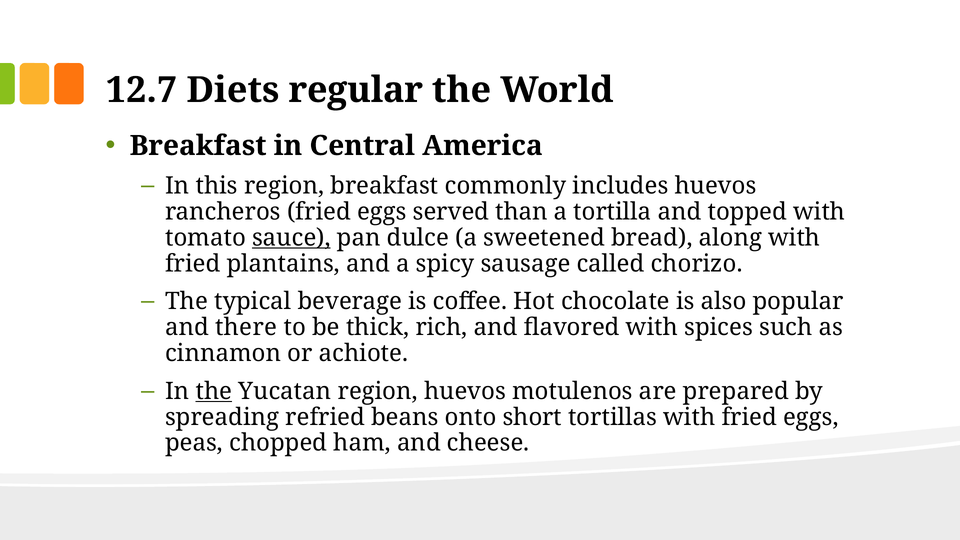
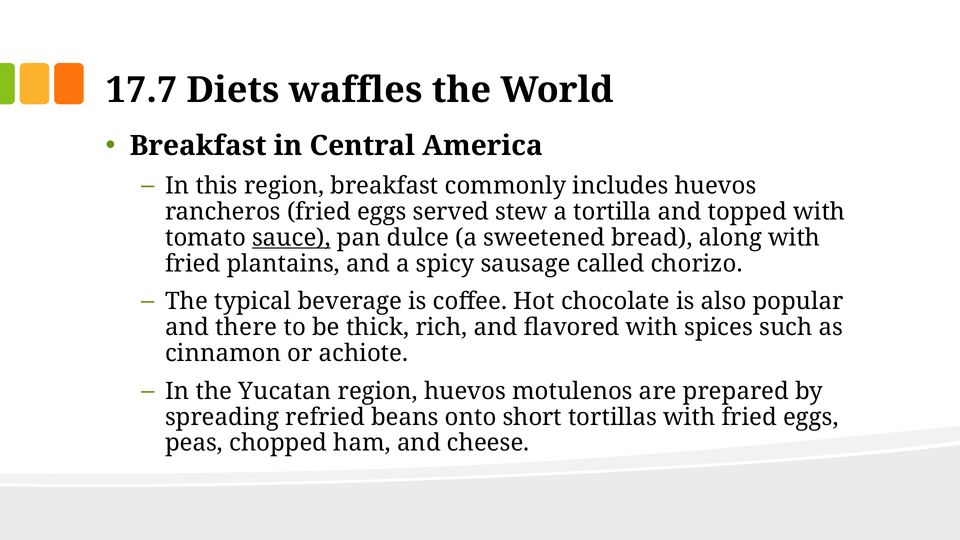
12.7: 12.7 -> 17.7 (141, 90)
regular: regular -> waffles (355, 90)
than: than -> stew (521, 212)
the underline: present -> none (214, 391)
